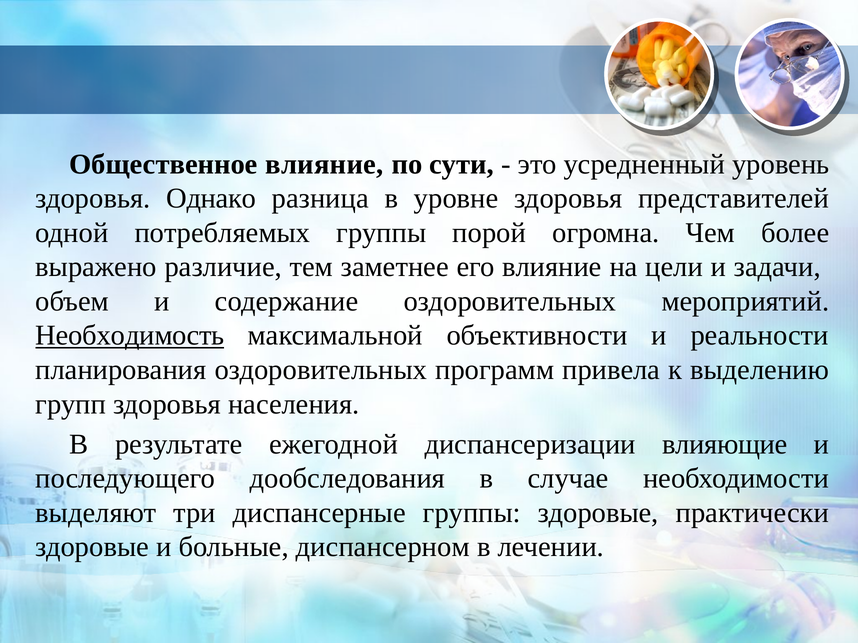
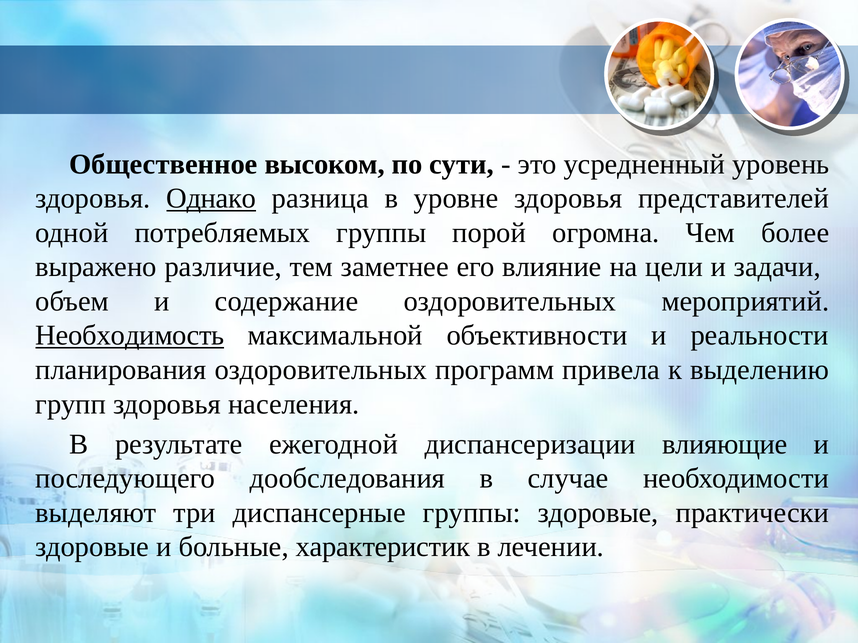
Общественное влияние: влияние -> высоком (325, 164)
Однако underline: none -> present (211, 199)
диспансерном: диспансерном -> характеристик (383, 547)
